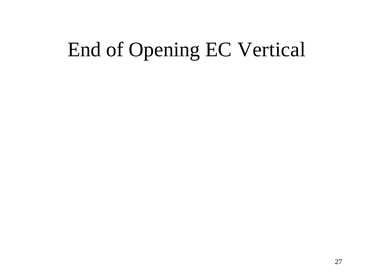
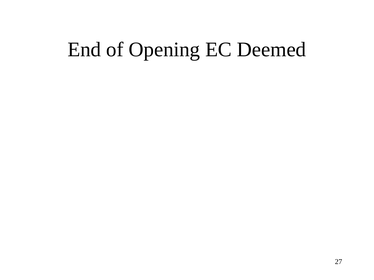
Vertical: Vertical -> Deemed (272, 50)
